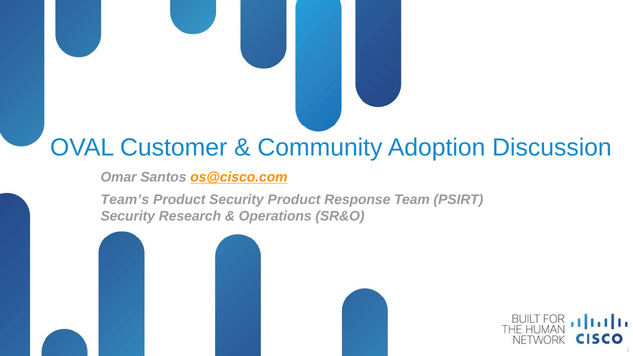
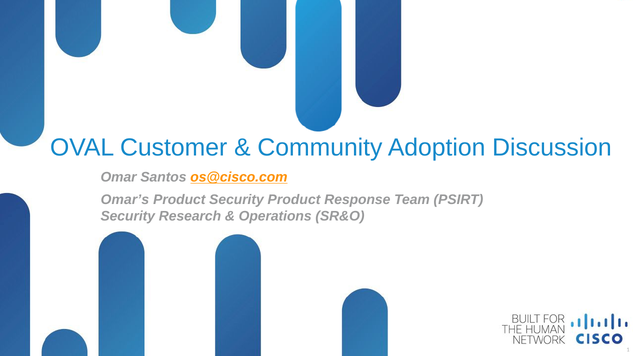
Team’s: Team’s -> Omar’s (125, 200)
